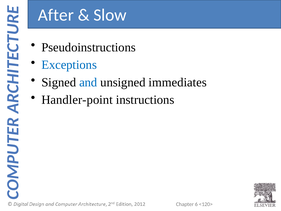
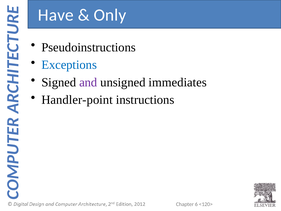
After: After -> Have (56, 15)
Slow: Slow -> Only (110, 15)
and colour: blue -> purple (88, 82)
